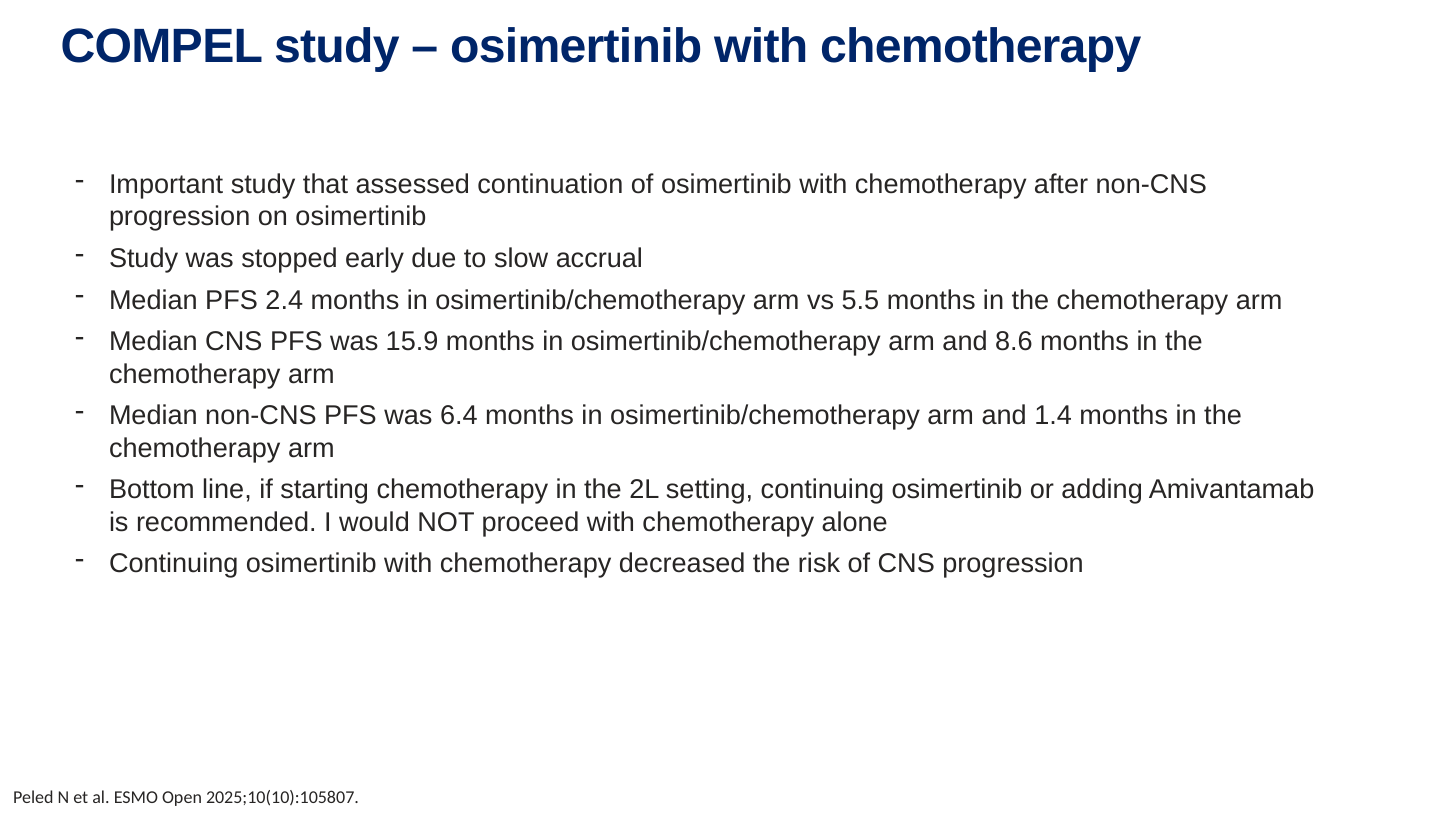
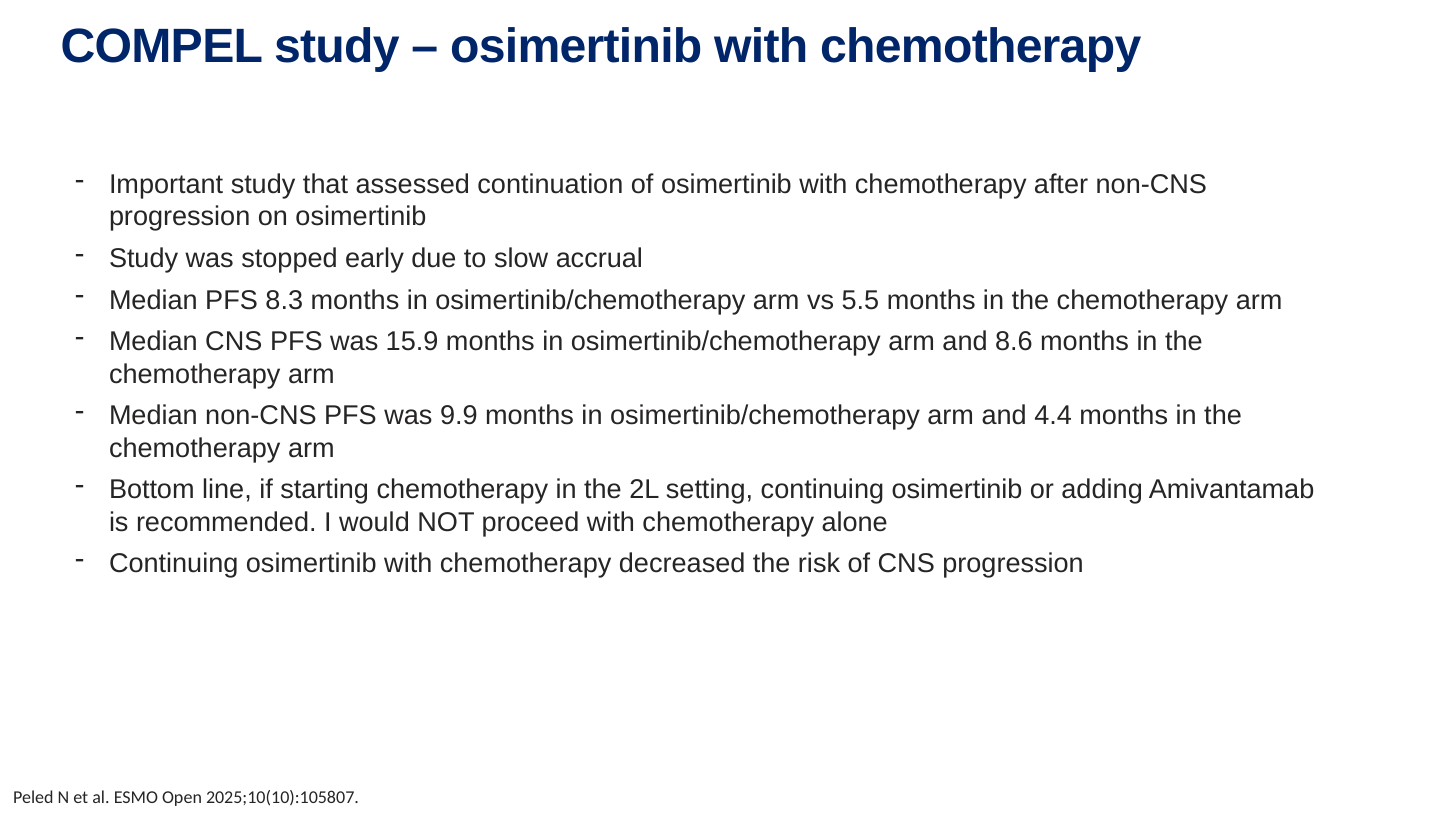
2.4: 2.4 -> 8.3 (284, 300)
6.4: 6.4 -> 9.9 (459, 416)
1.4: 1.4 -> 4.4 (1053, 416)
